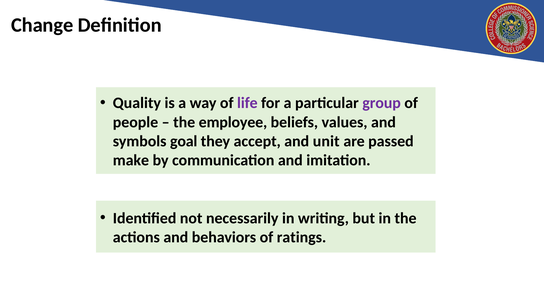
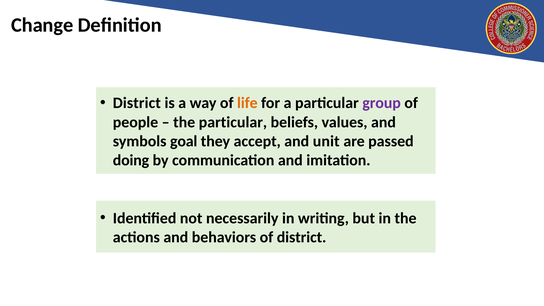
Quality: Quality -> District (137, 103)
life colour: purple -> orange (247, 103)
the employee: employee -> particular (233, 122)
make: make -> doing (131, 160)
of ratings: ratings -> district (302, 237)
